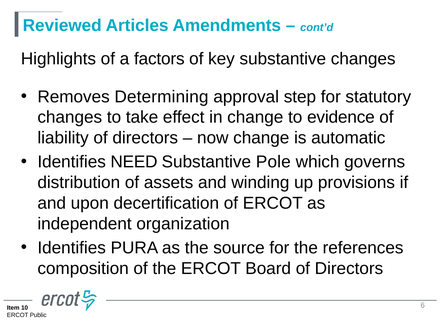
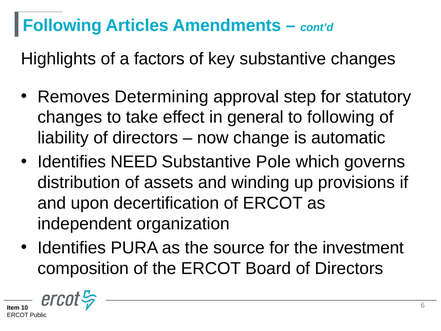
Reviewed: Reviewed -> Following (62, 25)
in change: change -> general (255, 117)
to evidence: evidence -> following (341, 117)
references: references -> investment (363, 248)
